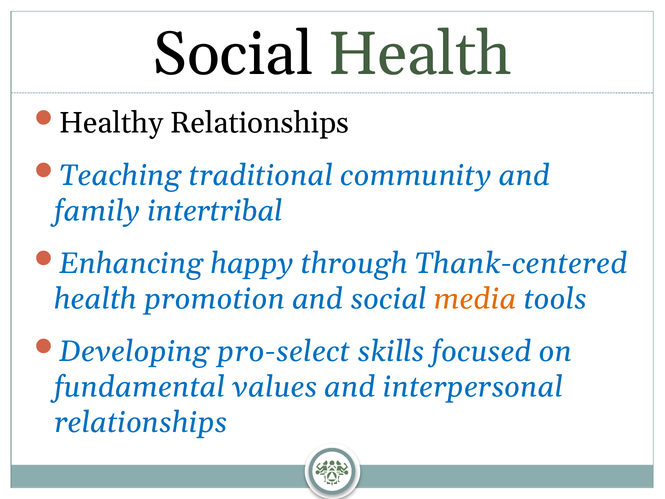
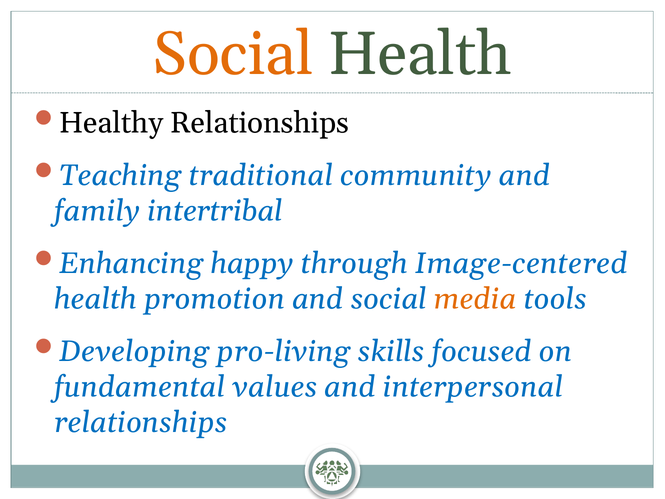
Social colour: black -> orange (233, 54)
Thank-centered: Thank-centered -> Image-centered (521, 263)
pro-select: pro-select -> pro-living (284, 351)
